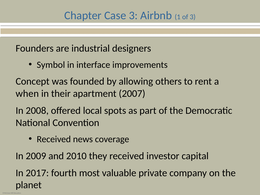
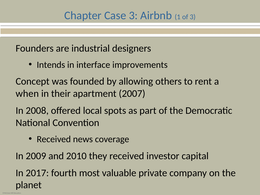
Symbol: Symbol -> Intends (51, 65)
